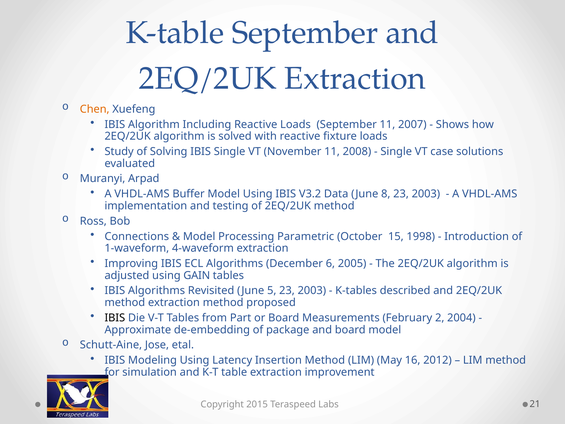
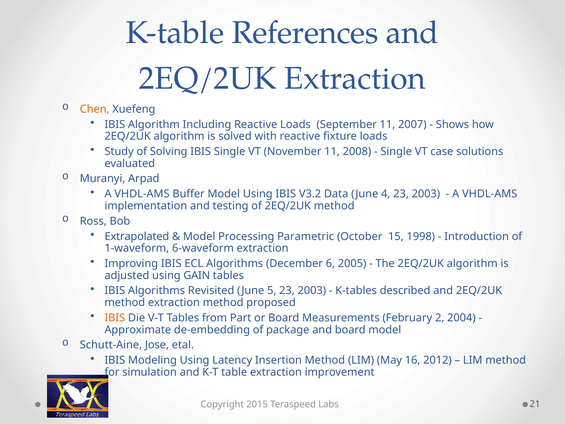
K-table September: September -> References (305, 33)
8: 8 -> 4 (386, 194)
Connections: Connections -> Extrapolated (137, 236)
4-waveform: 4-waveform -> 6-waveform (203, 248)
IBIS colour: black -> orange (115, 318)
